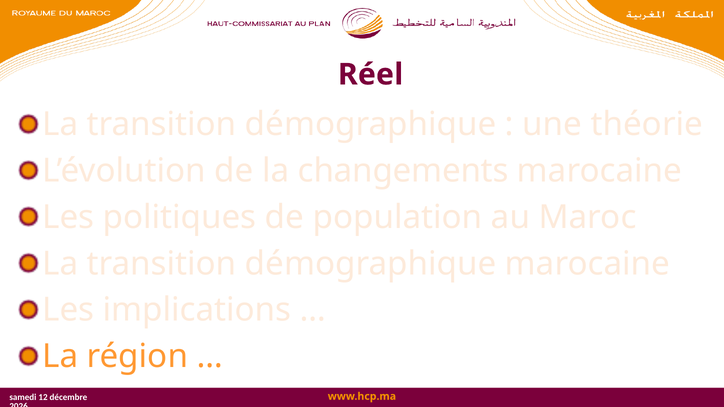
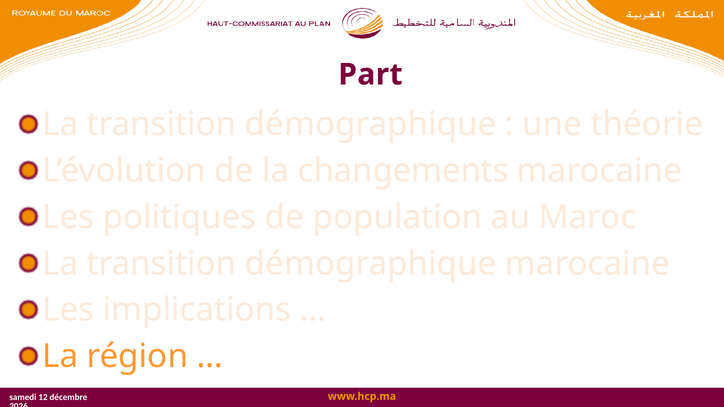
Réel: Réel -> Part (370, 75)
